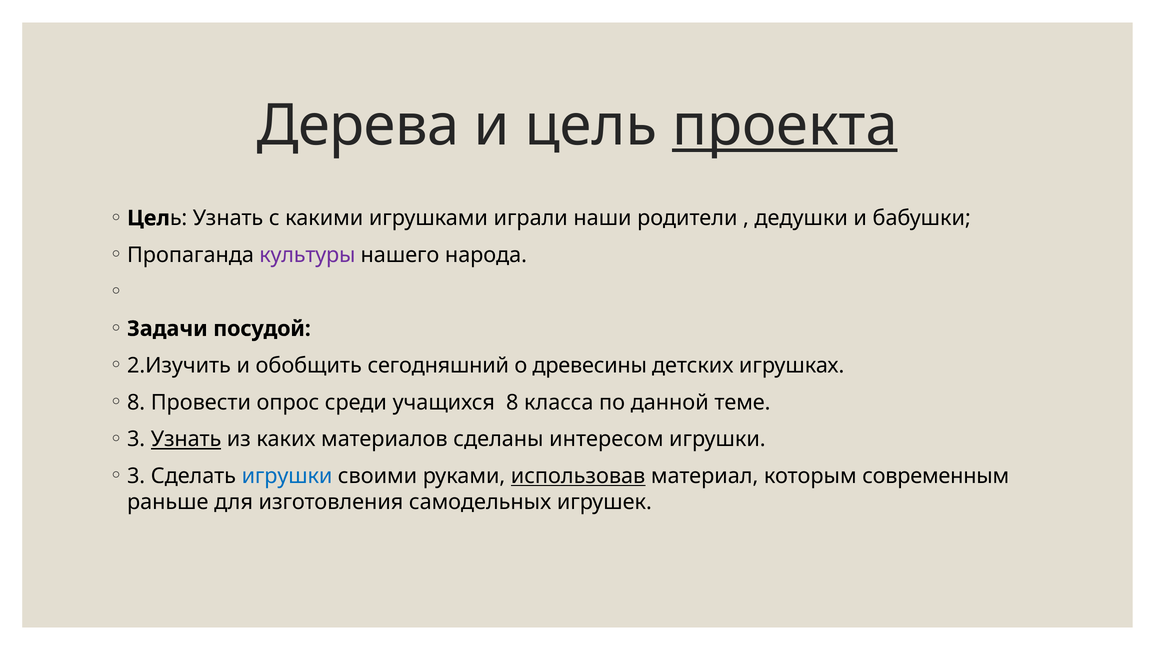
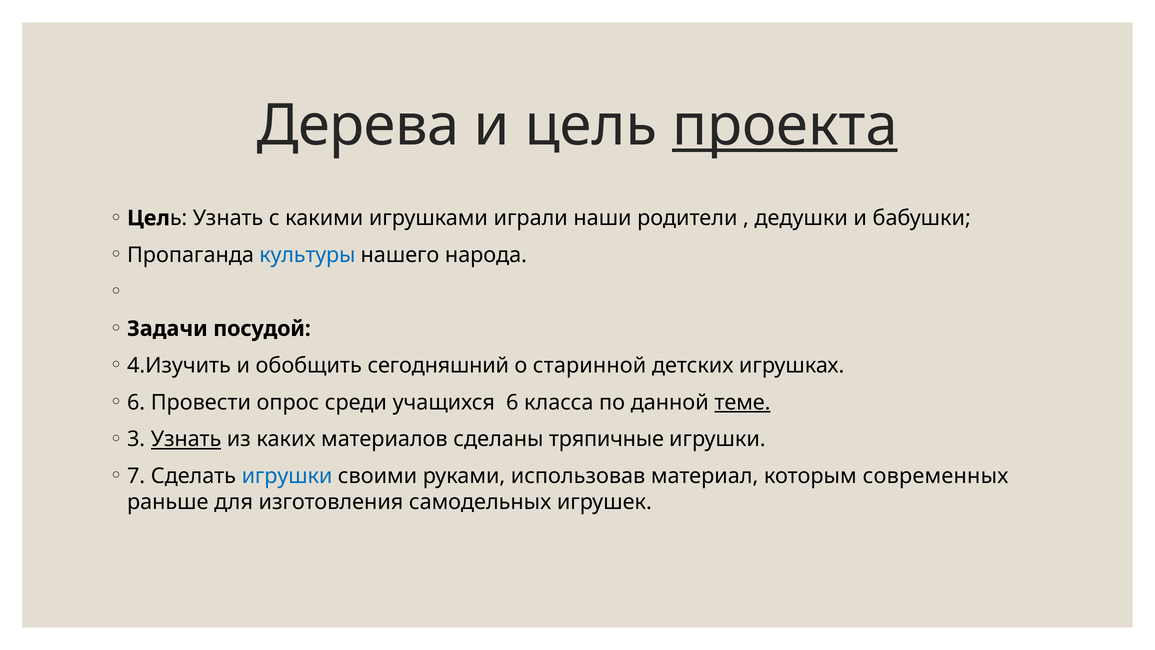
культуры colour: purple -> blue (307, 255)
2.Изучить: 2.Изучить -> 4.Изучить (179, 365)
древесины: древесины -> старинной (590, 365)
8: 8 -> 6 (136, 402)
учащихся 8: 8 -> 6 (512, 402)
теме underline: none -> present (742, 402)
интересом: интересом -> тряпичные (606, 439)
3: 3 -> 7 (136, 476)
использовав underline: present -> none (578, 476)
современным: современным -> современных (936, 476)
